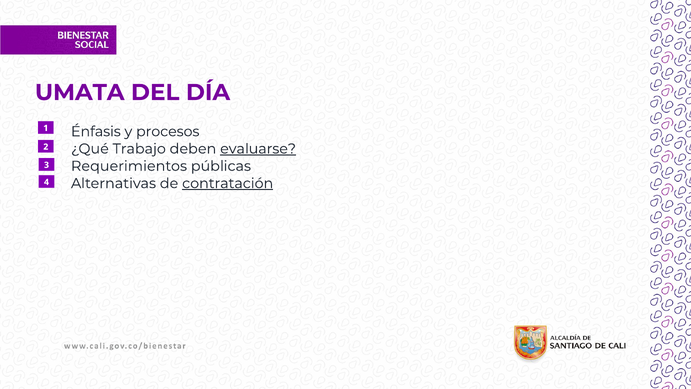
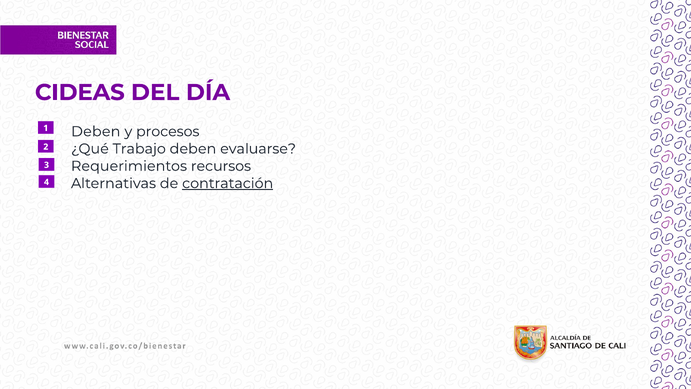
UMATA: UMATA -> CIDEAS (80, 92)
Énfasis: Énfasis -> Deben (96, 131)
evaluarse underline: present -> none (258, 149)
públicas: públicas -> recursos (221, 166)
